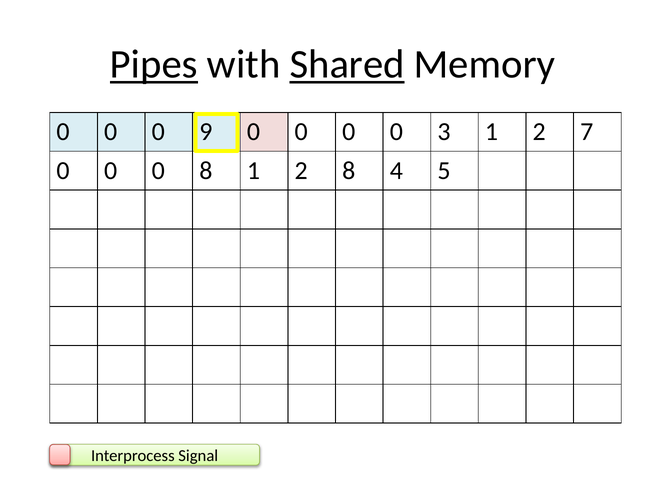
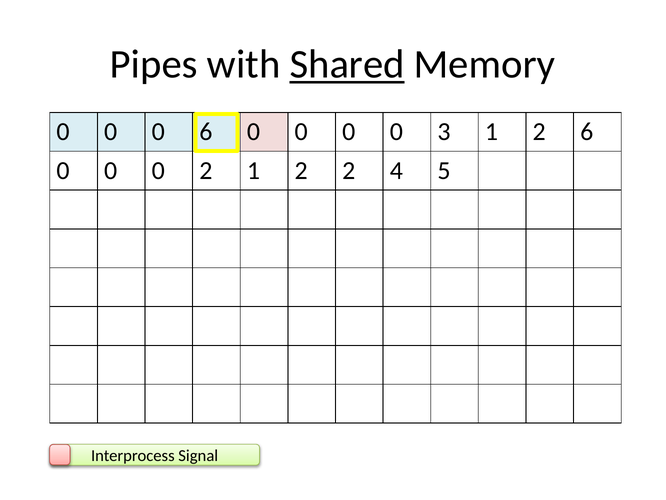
Pipes underline: present -> none (154, 64)
0 9: 9 -> 6 (206, 132)
2 7: 7 -> 6 (587, 132)
0 8: 8 -> 2 (206, 170)
2 8: 8 -> 2 (349, 170)
